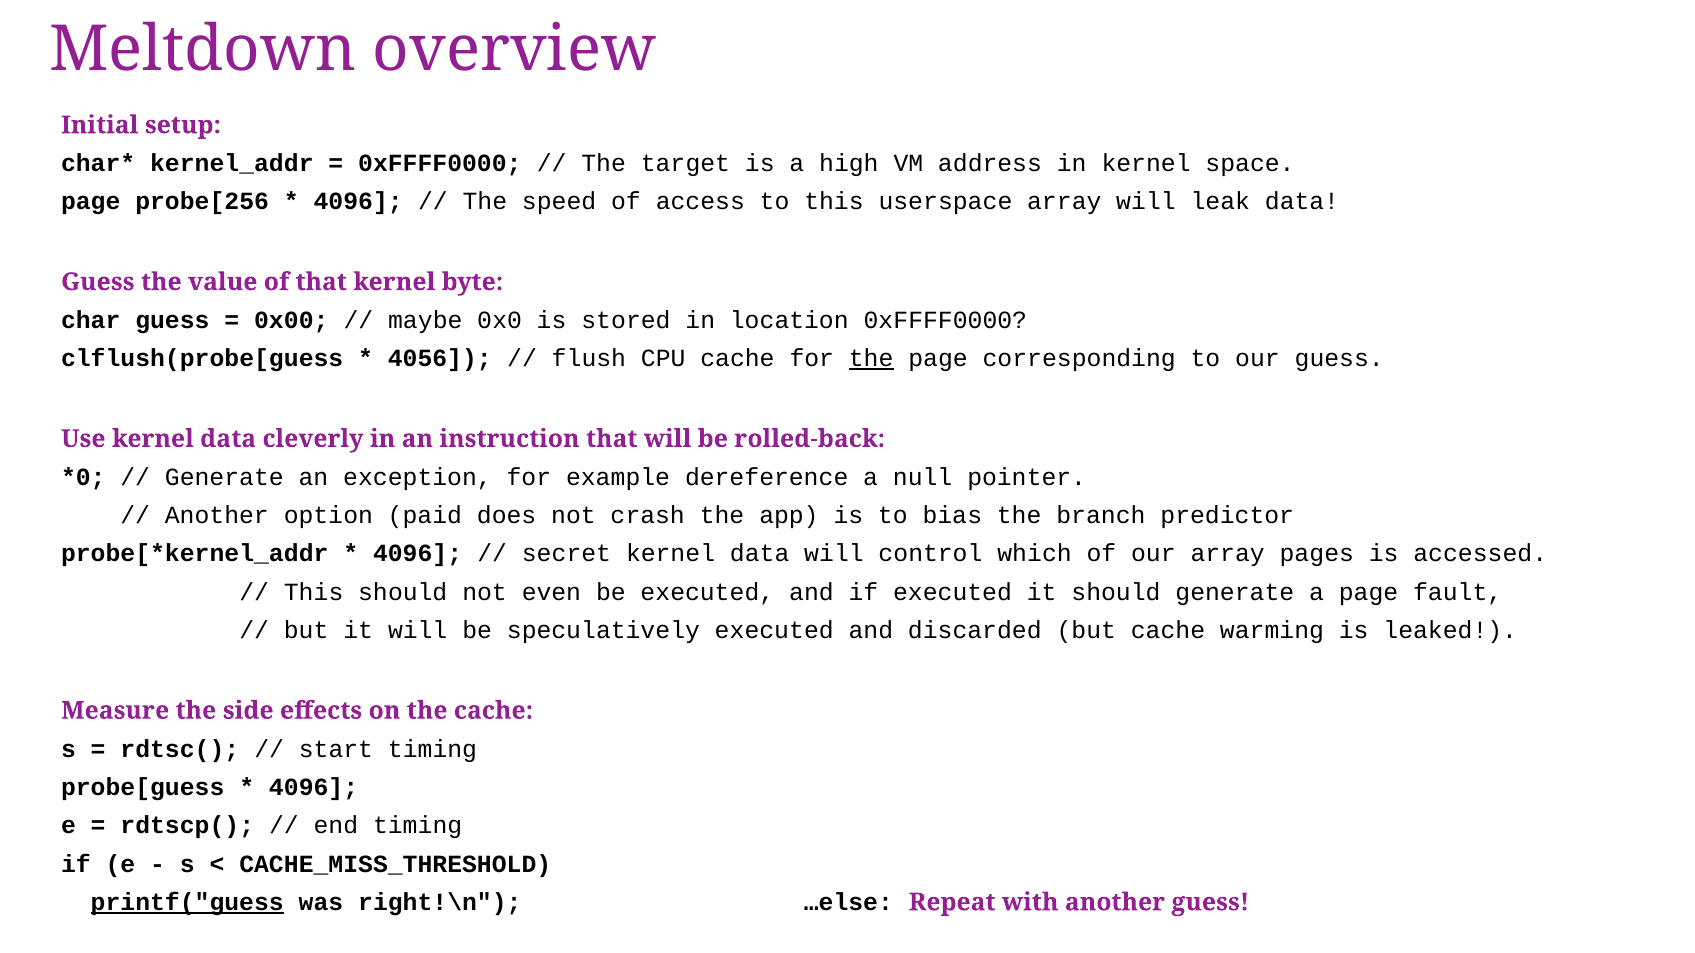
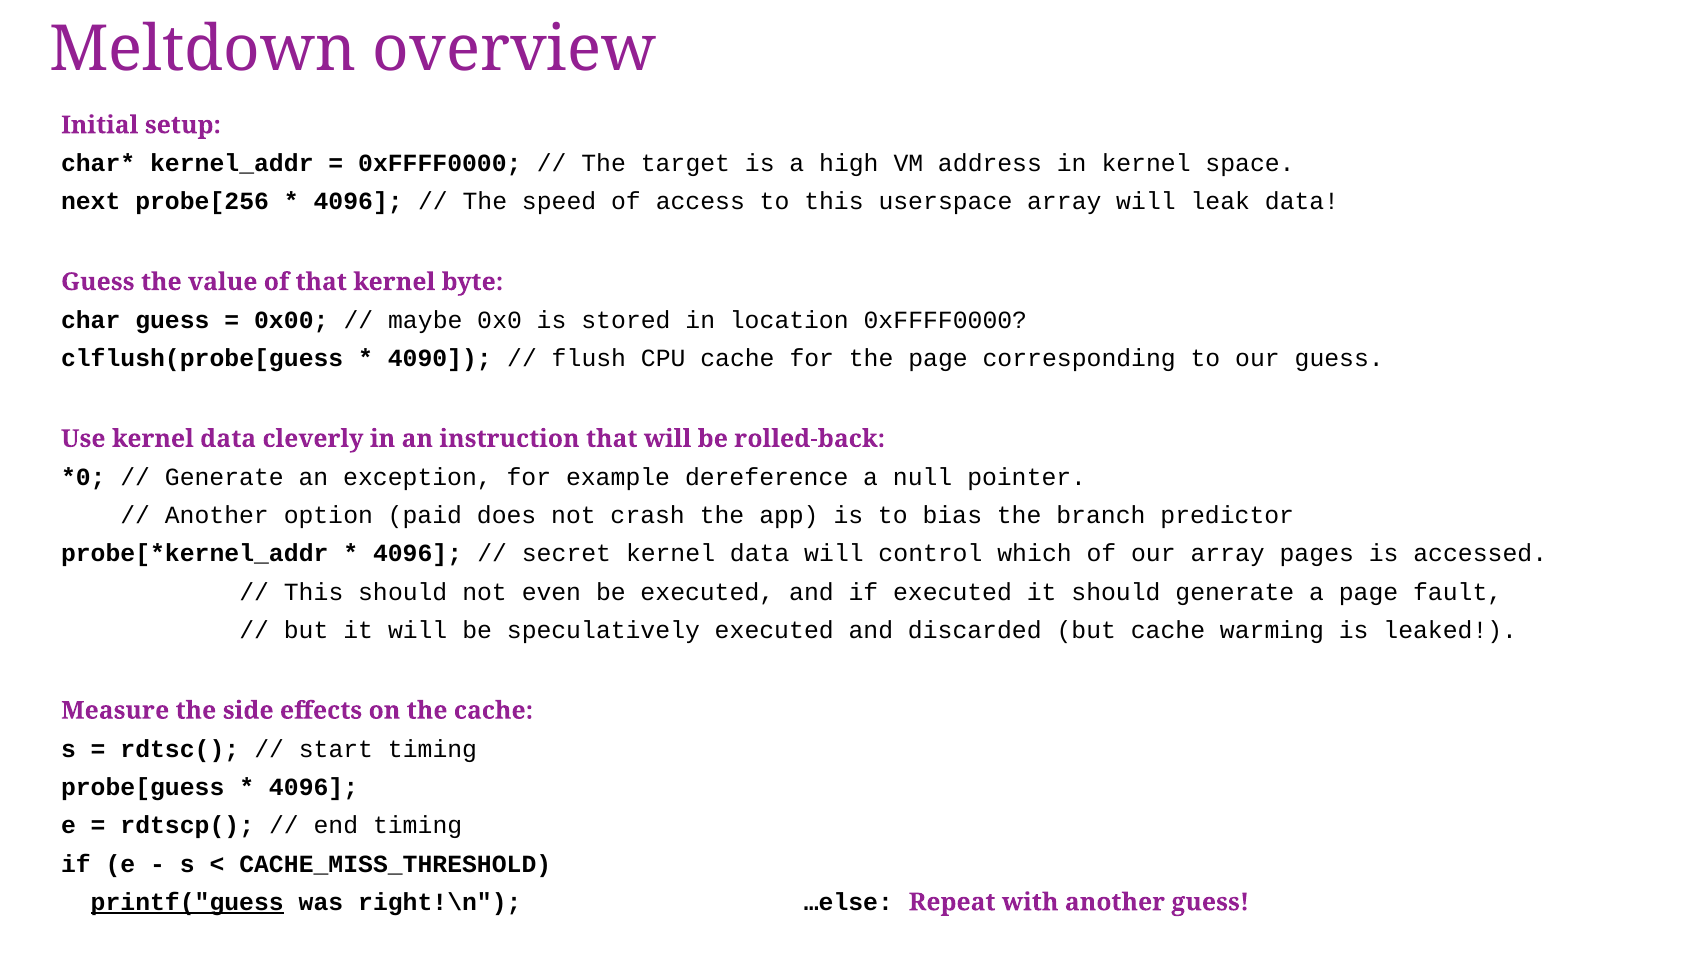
page: page -> next (91, 202)
4056: 4056 -> 4090 (440, 359)
the underline: present -> none (871, 359)
